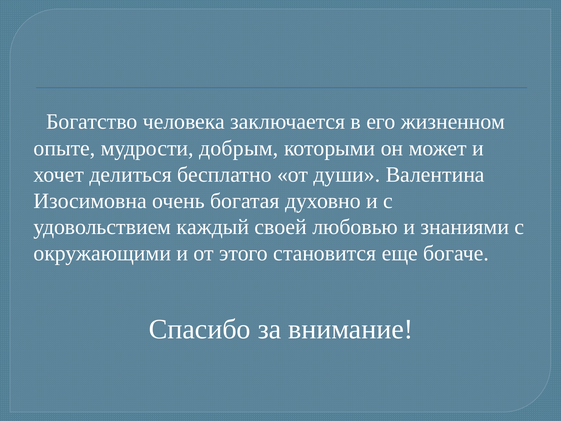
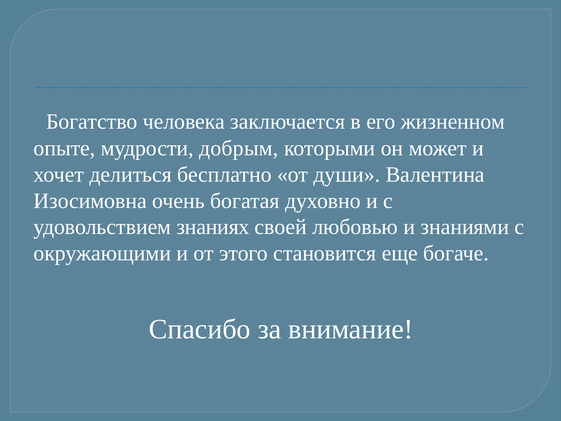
каждый: каждый -> знаниях (213, 227)
